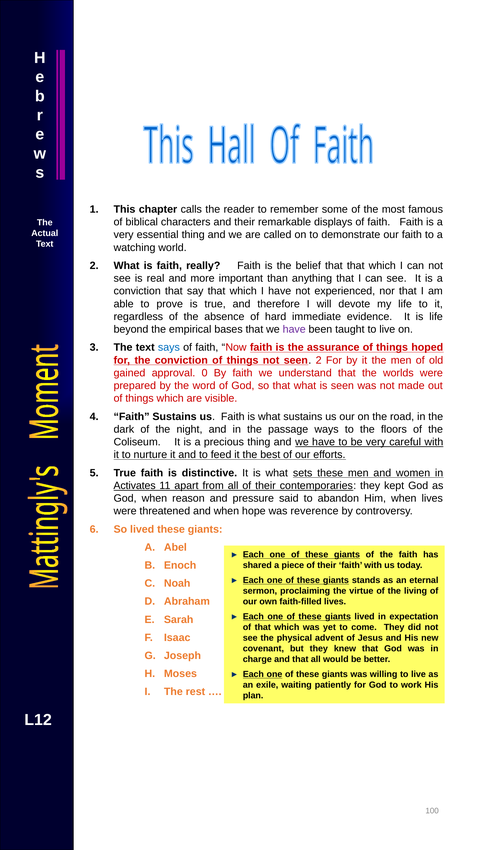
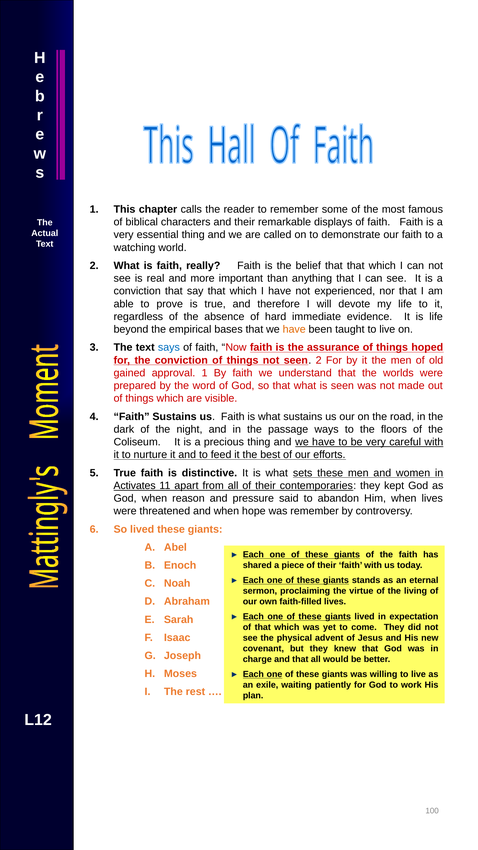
have colour: purple -> orange (294, 329)
approval 0: 0 -> 1 (205, 373)
was reverence: reverence -> remember (315, 511)
